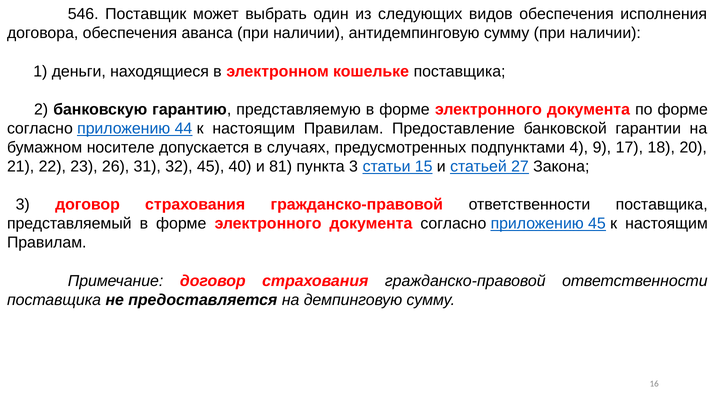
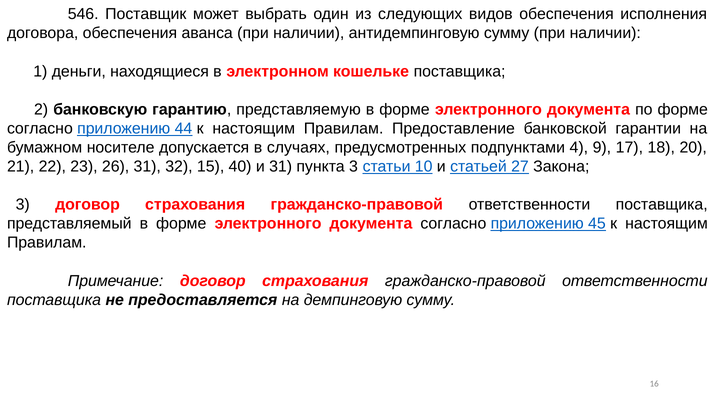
32 45: 45 -> 15 (211, 167)
и 81: 81 -> 31 (281, 167)
15: 15 -> 10 (424, 167)
